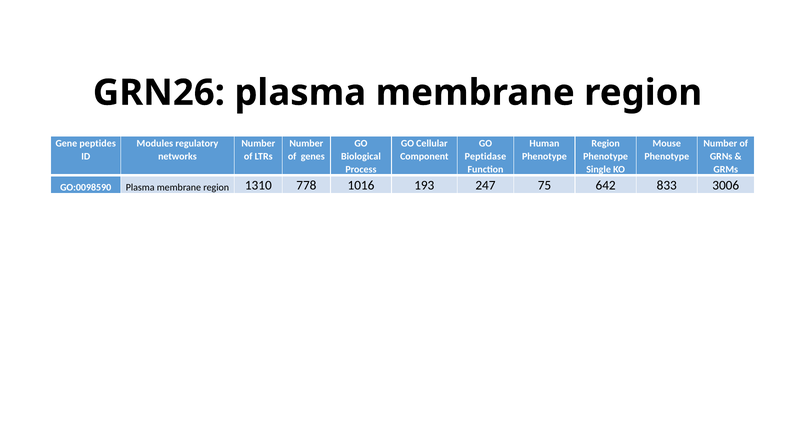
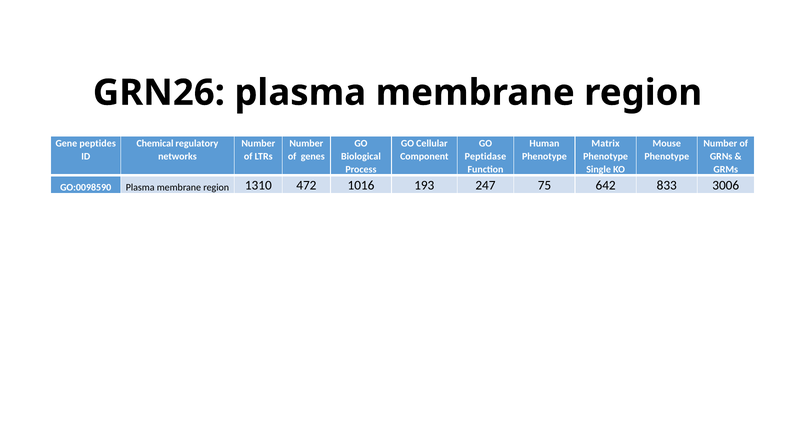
Modules: Modules -> Chemical (155, 143)
Region: Region -> Matrix (606, 143)
778: 778 -> 472 (306, 186)
